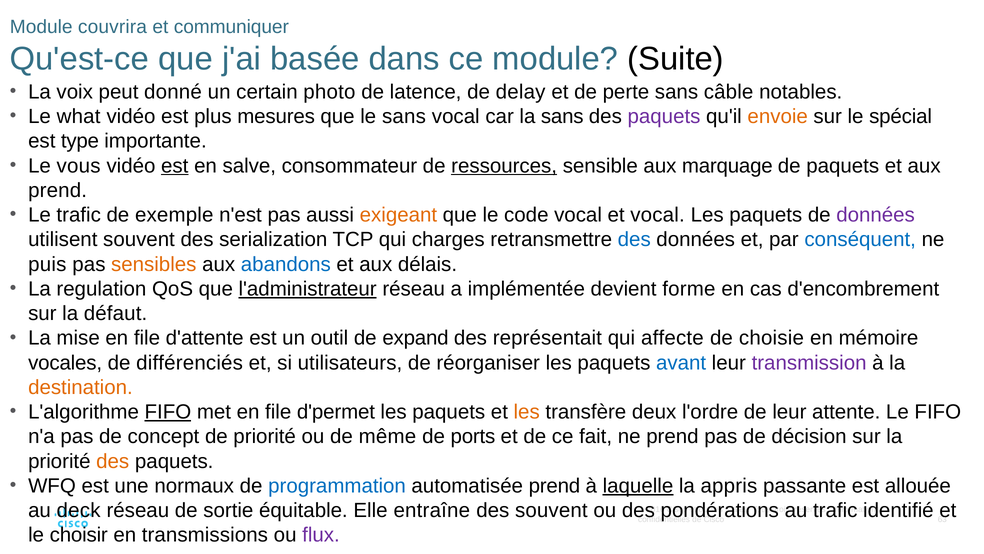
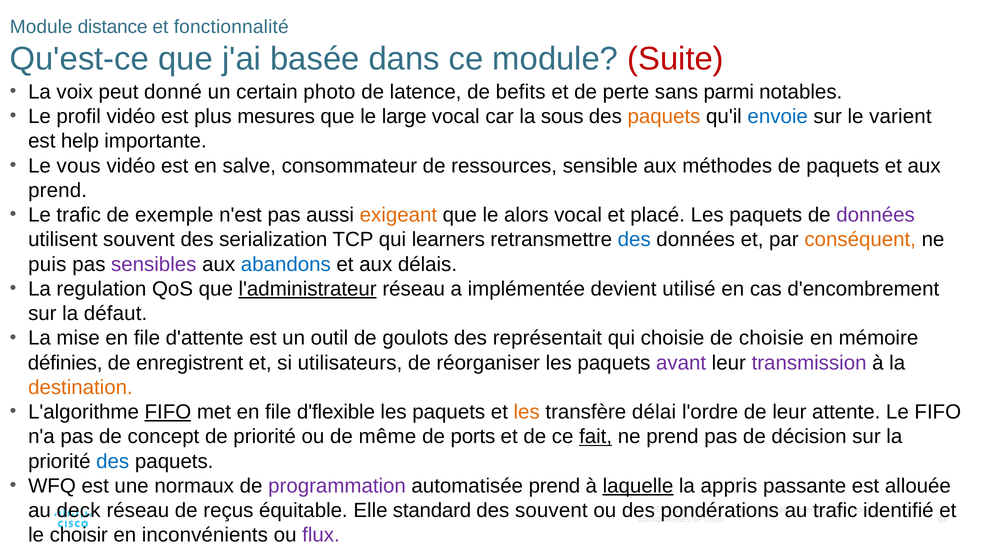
couvrira: couvrira -> distance (113, 27)
communiquer: communiquer -> fonctionnalité (231, 27)
Suite colour: black -> red (676, 59)
delay: delay -> befits (521, 92)
câble: câble -> parmi (729, 92)
what: what -> profil (79, 116)
le sans: sans -> large (404, 116)
la sans: sans -> sous (562, 116)
paquets colour: purple -> orange (664, 116)
envoie colour: orange -> blue (778, 116)
spécial: spécial -> varient (900, 116)
type: type -> help (80, 141)
est underline: present -> none (175, 166)
ressources underline: present -> none (504, 166)
marquage: marquage -> méthodes (727, 166)
code: code -> alors (526, 215)
et vocal: vocal -> placé (658, 215)
charges: charges -> learners (448, 239)
conséquent colour: blue -> orange (860, 239)
sensibles colour: orange -> purple (154, 264)
forme: forme -> utilisé (689, 289)
expand: expand -> goulots (415, 338)
qui affecte: affecte -> choisie (673, 338)
vocales: vocales -> définies (65, 362)
différenciés: différenciés -> enregistrent (190, 362)
avant colour: blue -> purple (681, 362)
d'permet: d'permet -> d'flexible (336, 412)
deux: deux -> délai (654, 412)
fait underline: none -> present (596, 436)
des colour: orange -> blue (113, 461)
programmation colour: blue -> purple (337, 485)
sortie: sortie -> reçus (228, 510)
entraîne: entraîne -> standard (432, 510)
transmissions: transmissions -> inconvénients (205, 535)
